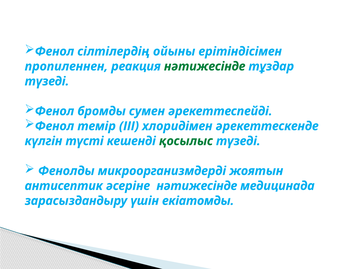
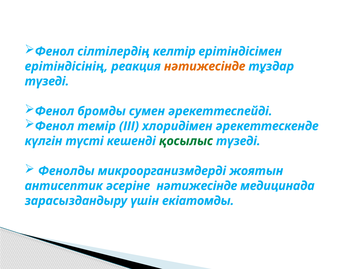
ойыны: ойыны -> келтір (174, 51)
пропиленнен: пропиленнен -> ерітіндісінің (66, 66)
нәтижесінде colour: green -> orange (205, 66)
